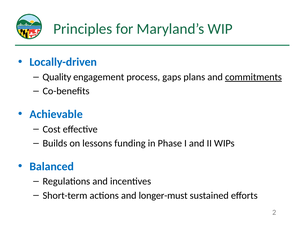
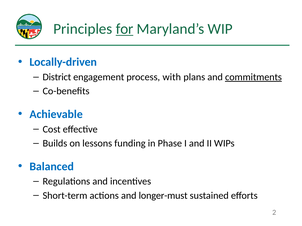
for underline: none -> present (125, 29)
Quality: Quality -> District (57, 77)
gaps: gaps -> with (172, 77)
